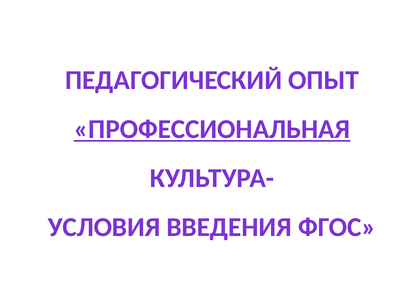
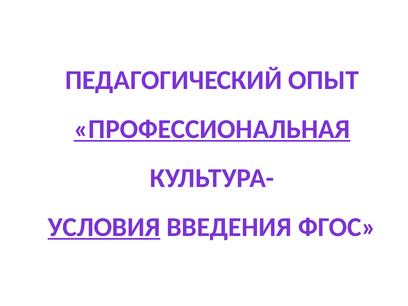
УСЛОВИЯ underline: none -> present (104, 227)
